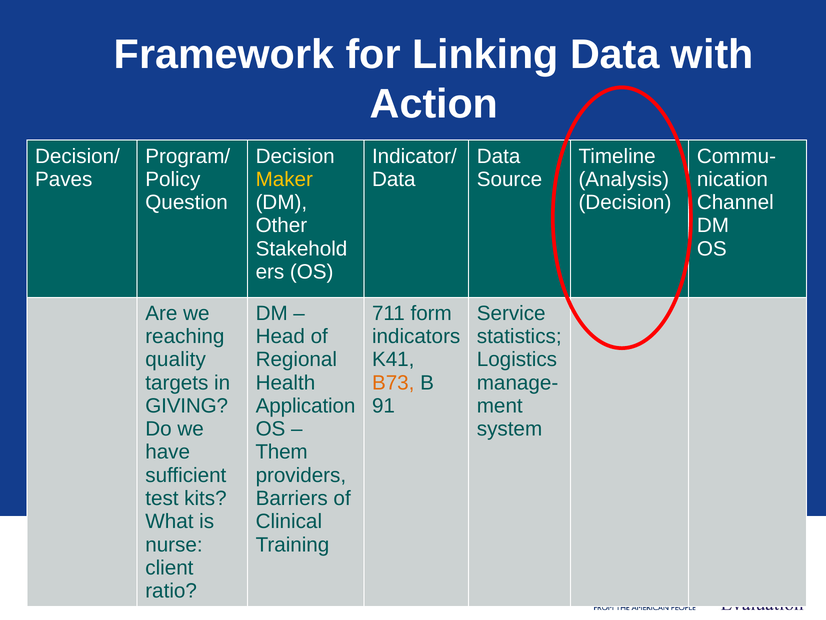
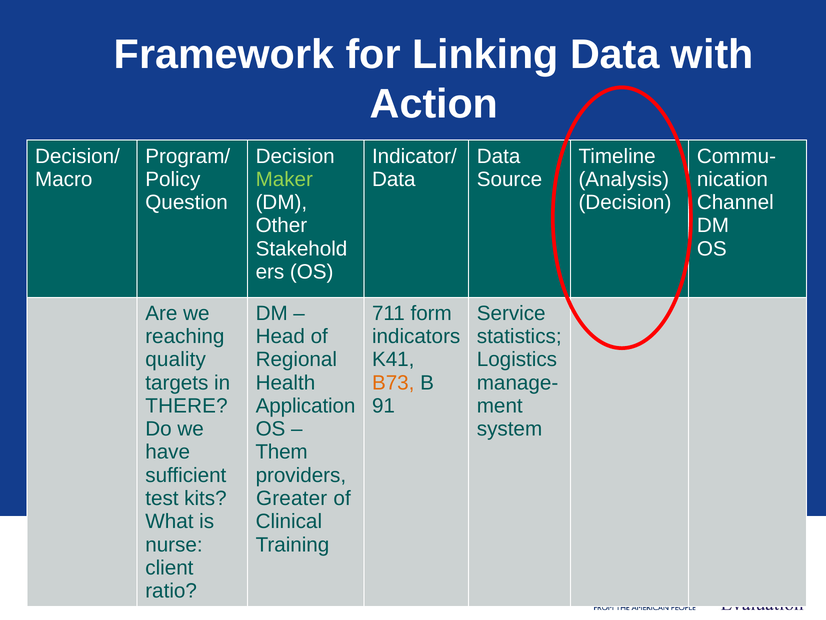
Paves: Paves -> Macro (64, 179)
Maker colour: yellow -> light green (284, 179)
GIVING: GIVING -> THERE (187, 406)
Barriers: Barriers -> Greater (292, 498)
